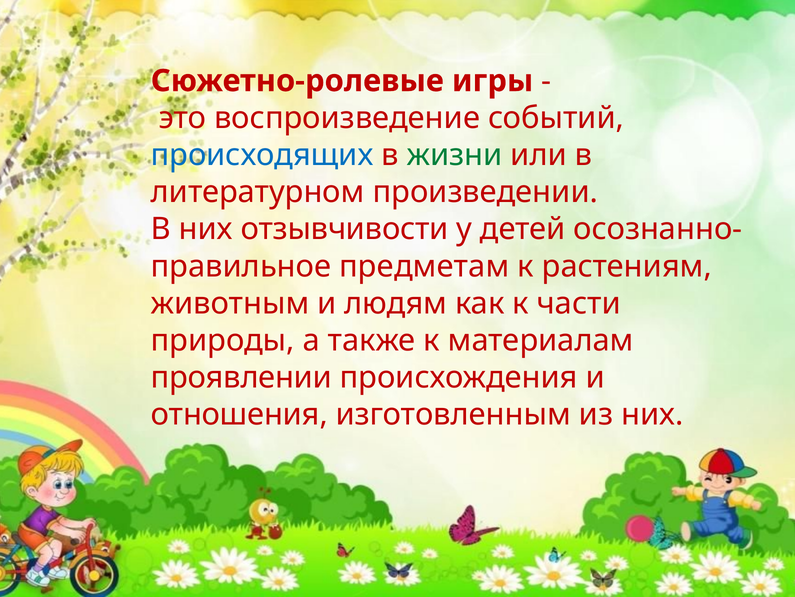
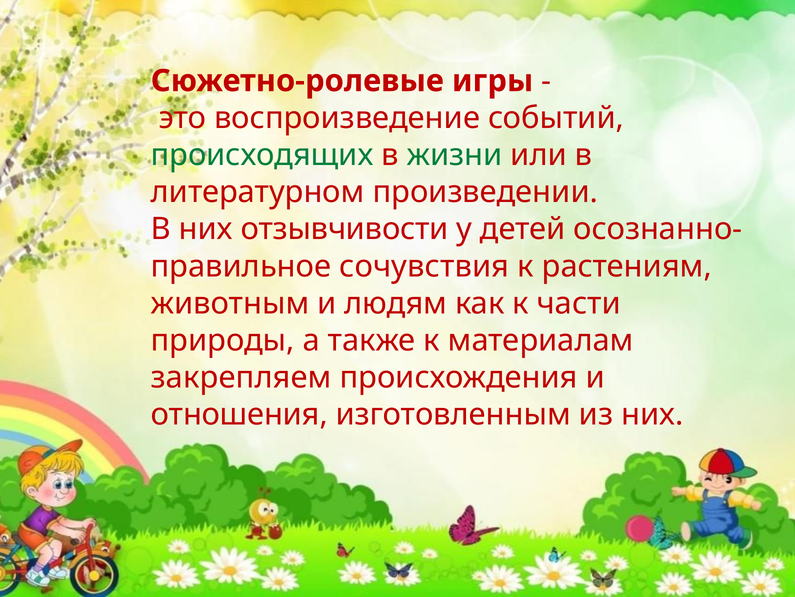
происходящих colour: blue -> green (262, 155)
предметам: предметам -> сочувствия (424, 266)
проявлении: проявлении -> закрепляем (241, 377)
